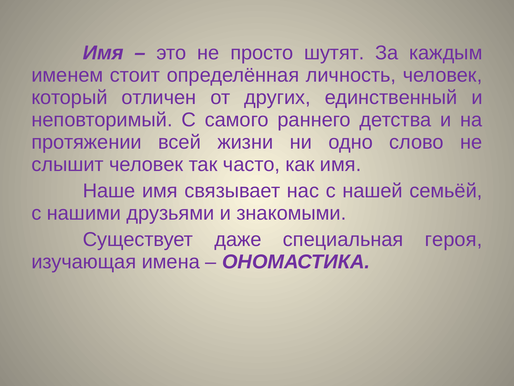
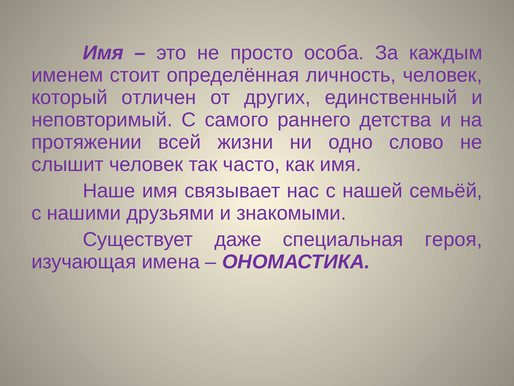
шутят: шутят -> особа (334, 53)
